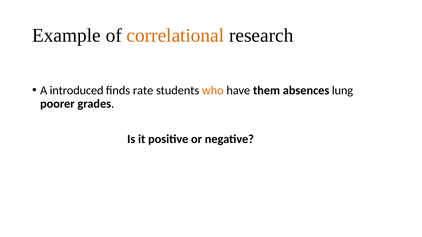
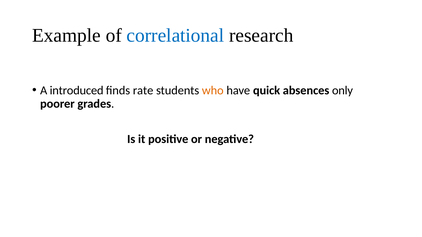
correlational colour: orange -> blue (175, 35)
them: them -> quick (267, 91)
lung: lung -> only (342, 91)
